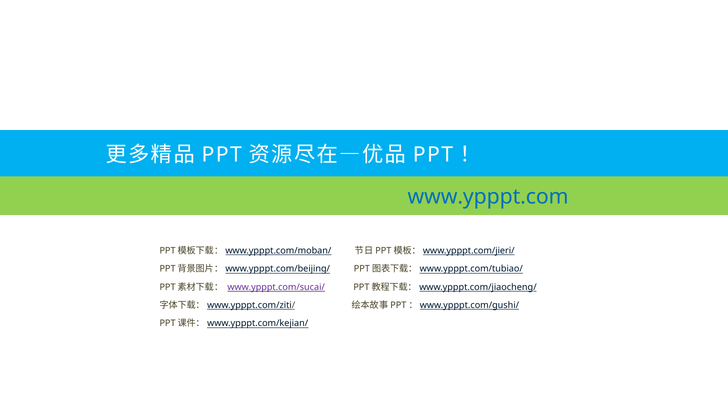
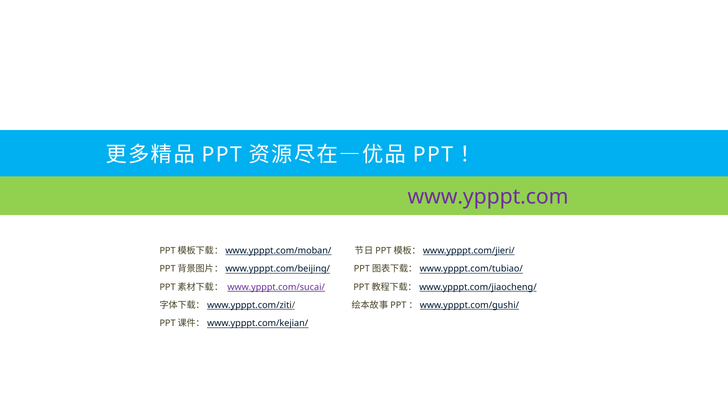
www.ypppt.com colour: blue -> purple (488, 197)
